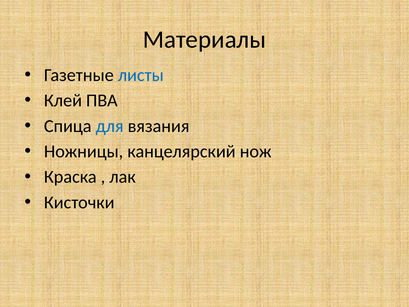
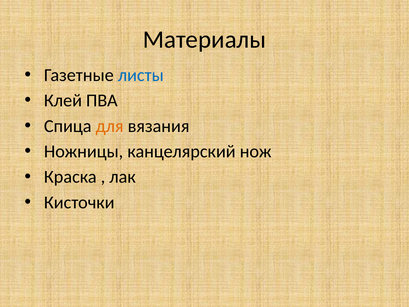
для colour: blue -> orange (110, 126)
